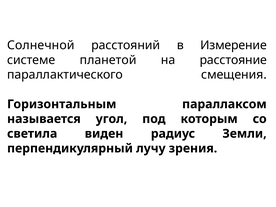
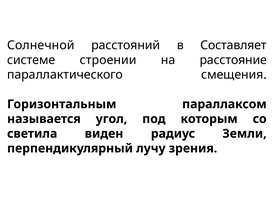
Измерение: Измерение -> Составляет (234, 45)
планетой: планетой -> строении (108, 60)
